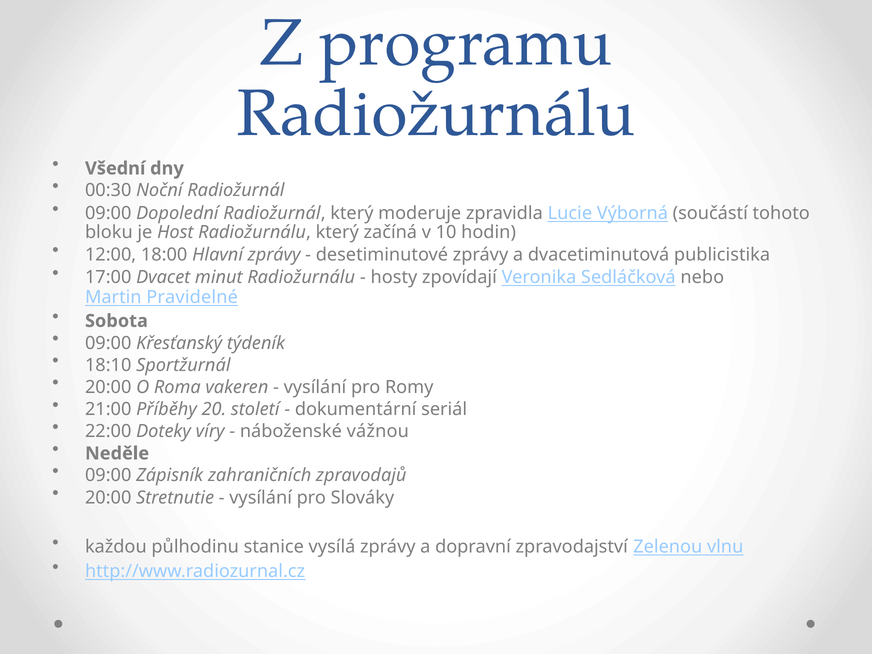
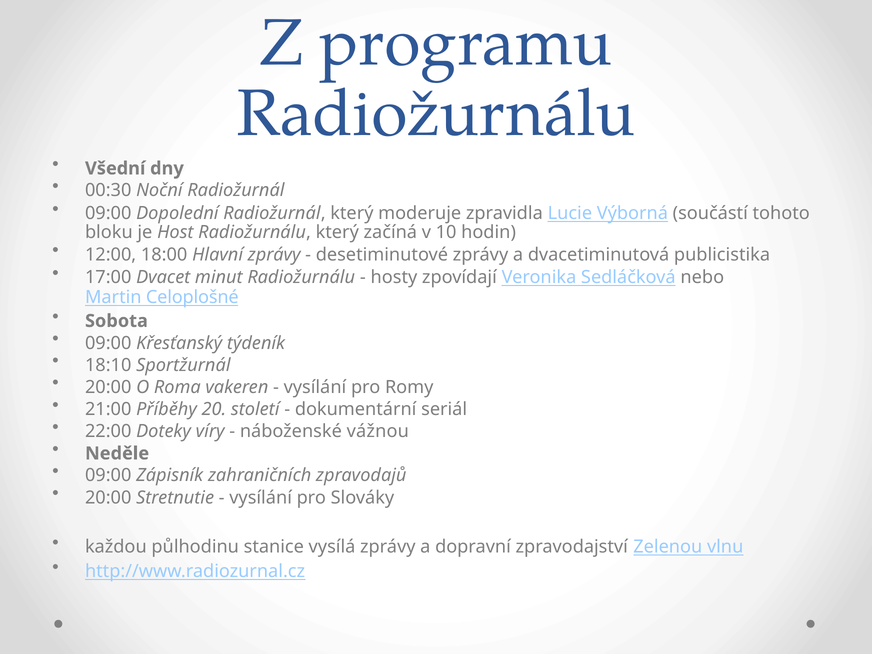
Pravidelné: Pravidelné -> Celoplošné (192, 297)
